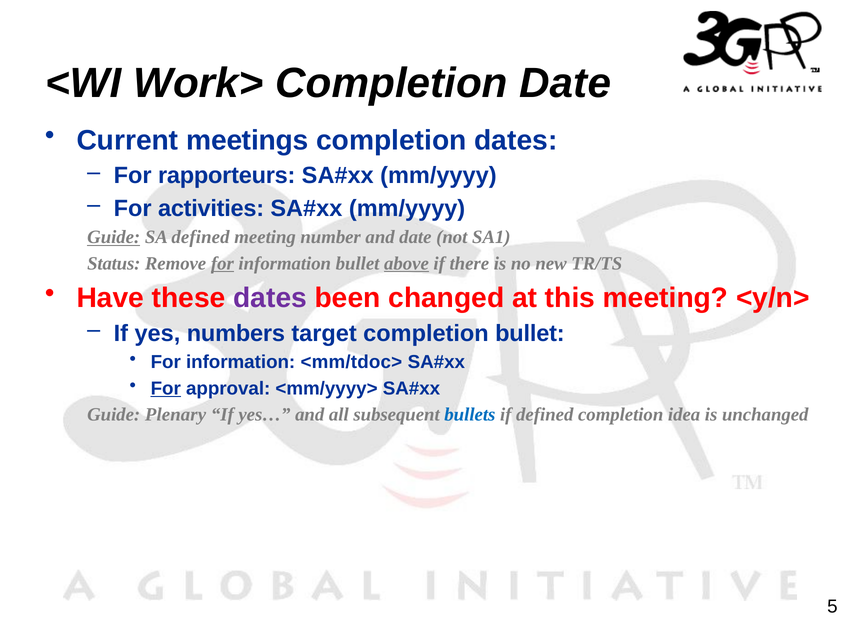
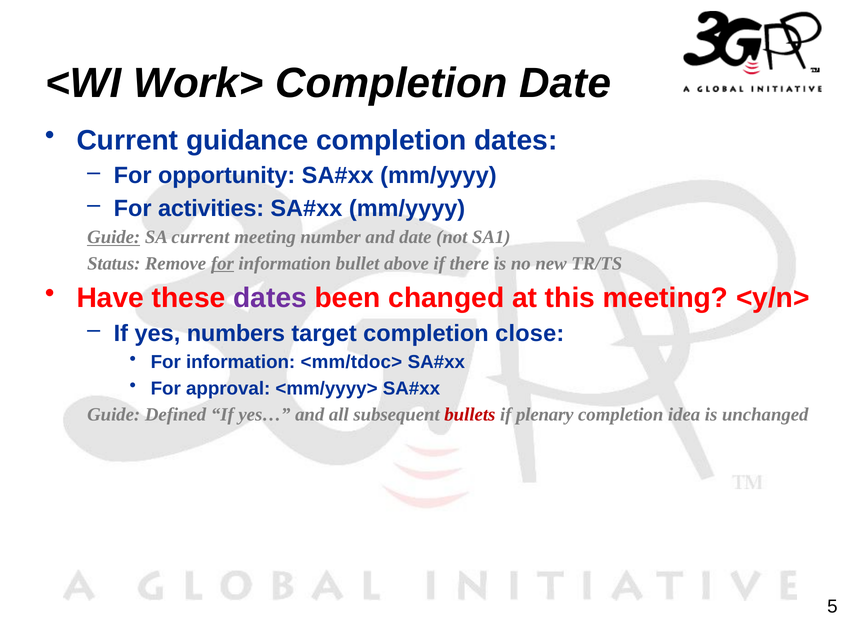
meetings: meetings -> guidance (247, 140)
rapporteurs: rapporteurs -> opportunity (227, 176)
SA defined: defined -> current (201, 237)
above underline: present -> none (406, 264)
completion bullet: bullet -> close (530, 334)
For underline: present -> none (166, 389)
Plenary: Plenary -> Defined (176, 415)
bullets colour: blue -> red (470, 415)
if defined: defined -> plenary (545, 415)
